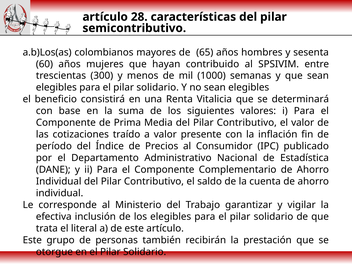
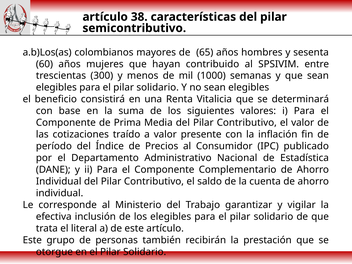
28: 28 -> 38 (139, 17)
